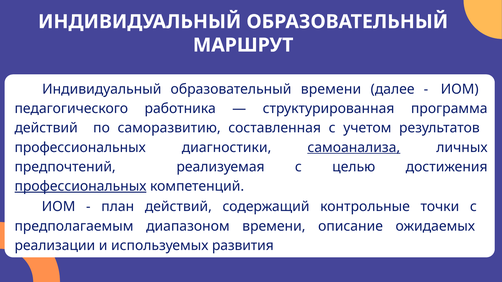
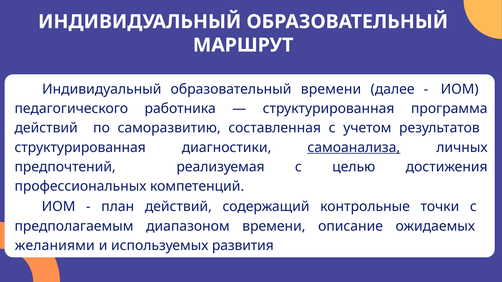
профессиональных: профессиональных -> структурированная (80, 148)
профессиональных underline: present -> none (80, 186)
реализации: реализации -> желаниями (55, 246)
